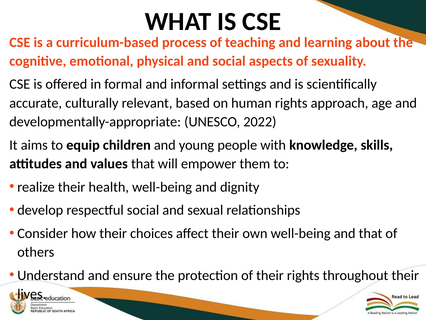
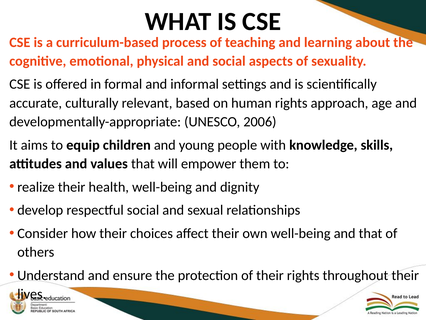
2022: 2022 -> 2006 (260, 122)
